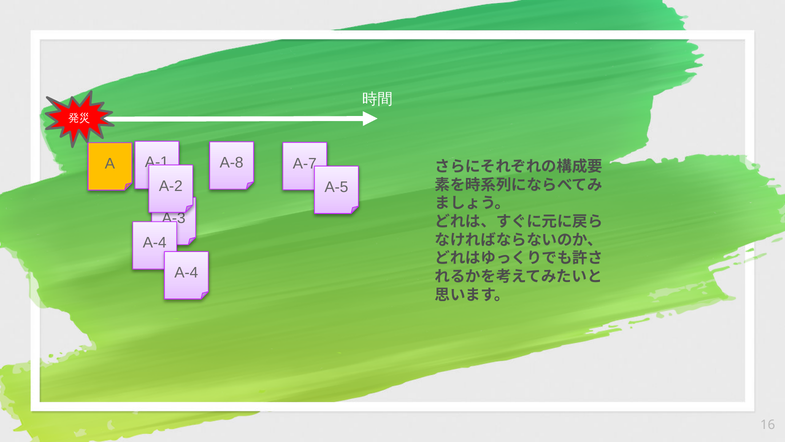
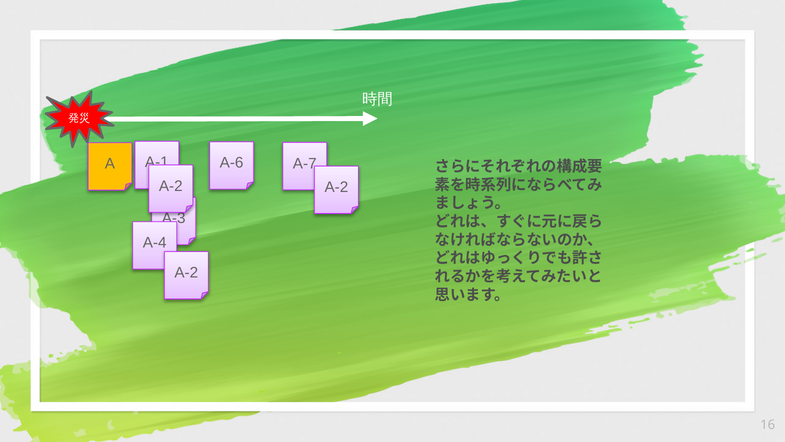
A-8: A-8 -> A-6 (232, 163)
A-5: A-5 -> A-2 (336, 187)
A-4: A-4 -> A-2 (186, 272)
